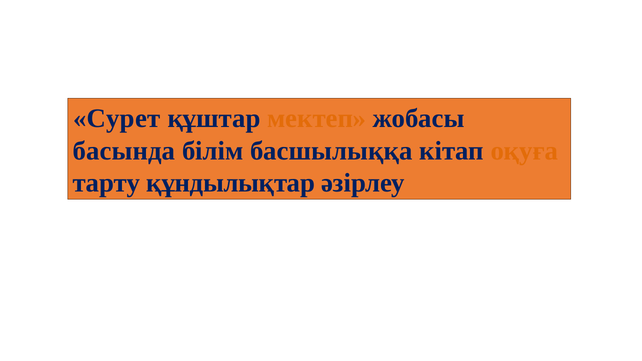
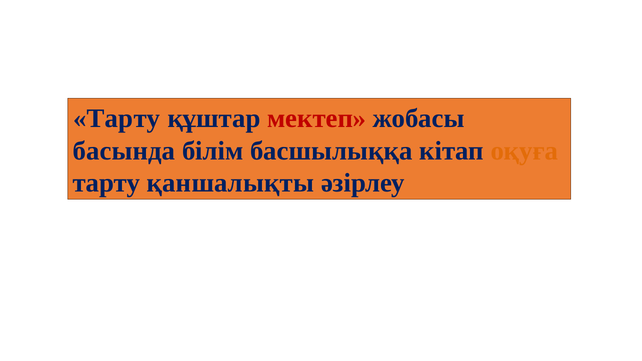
Сурет: Сурет -> Тарту (117, 119)
мектеп colour: orange -> red (317, 119)
құндылықтар: құндылықтар -> қаншалықты (230, 183)
